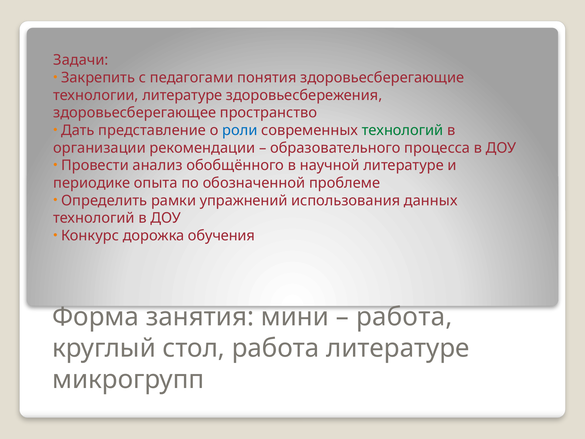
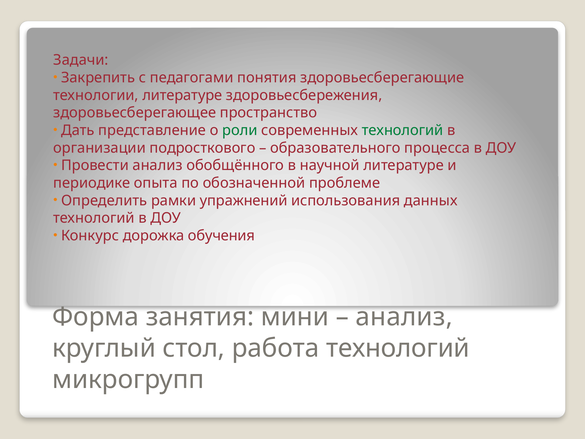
роли colour: blue -> green (240, 130)
рекомендации: рекомендации -> подросткового (202, 148)
работа: работа -> анализ (404, 317)
работа литературе: литературе -> технологий (398, 348)
